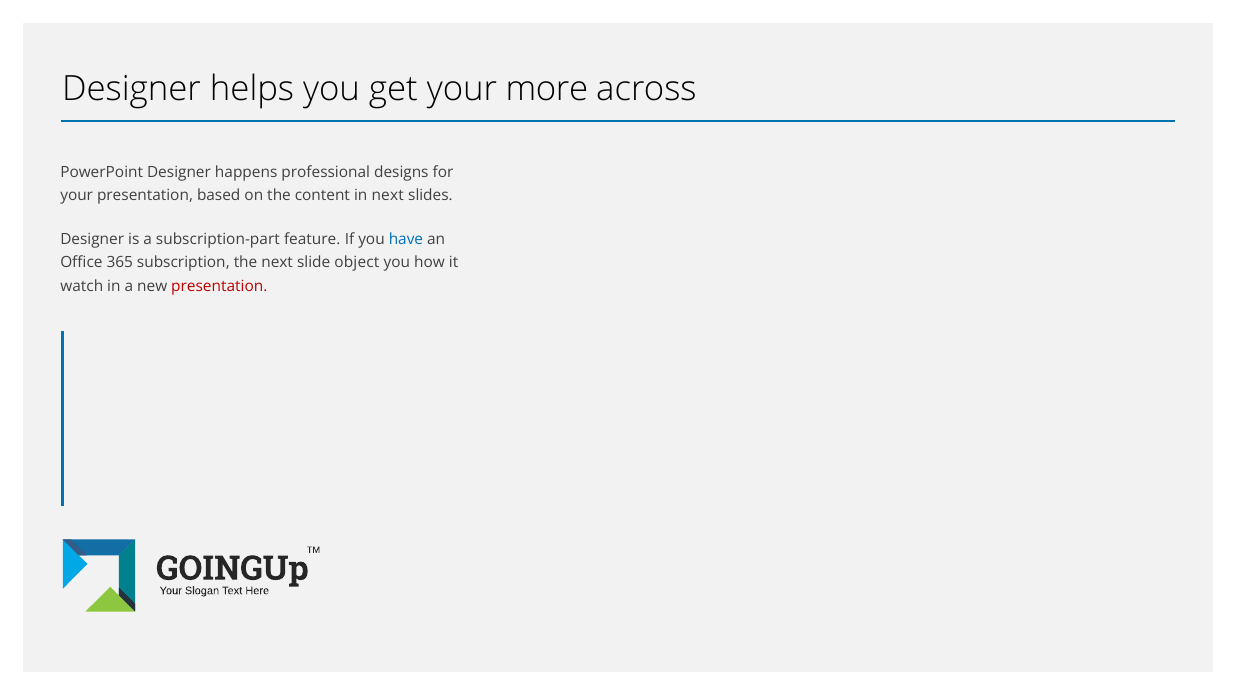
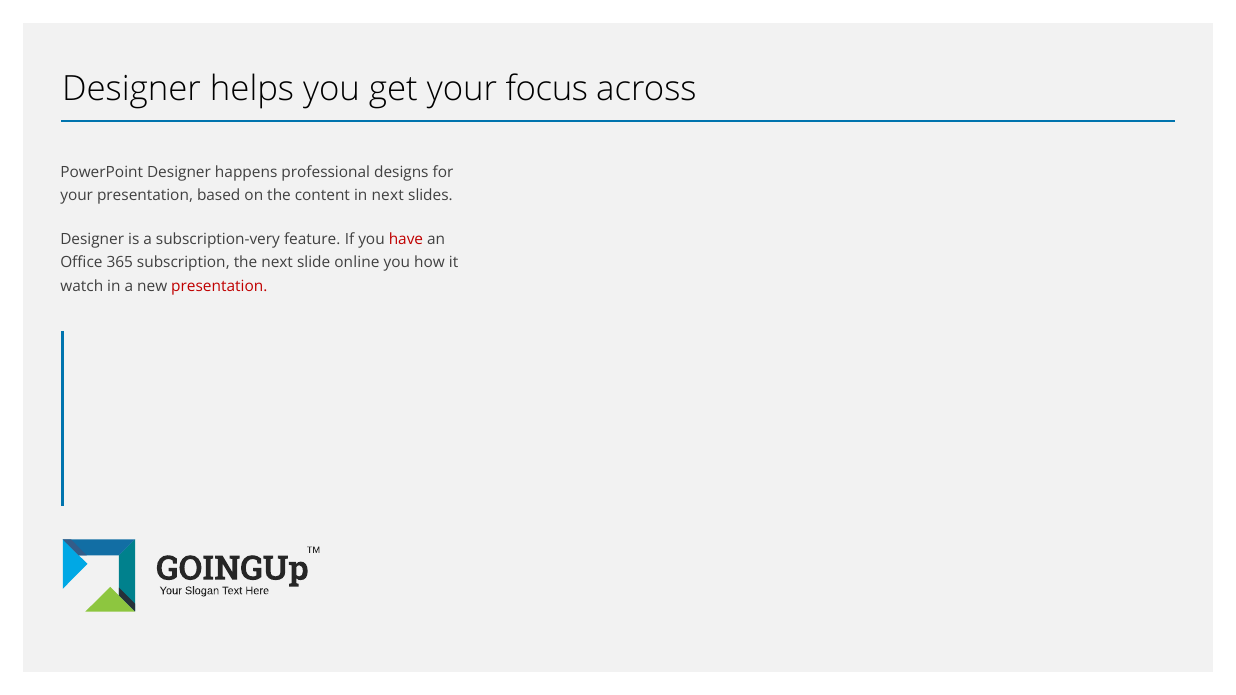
more: more -> focus (547, 89)
subscription-part: subscription-part -> subscription-very (218, 240)
have colour: blue -> red (406, 240)
object: object -> online (357, 263)
